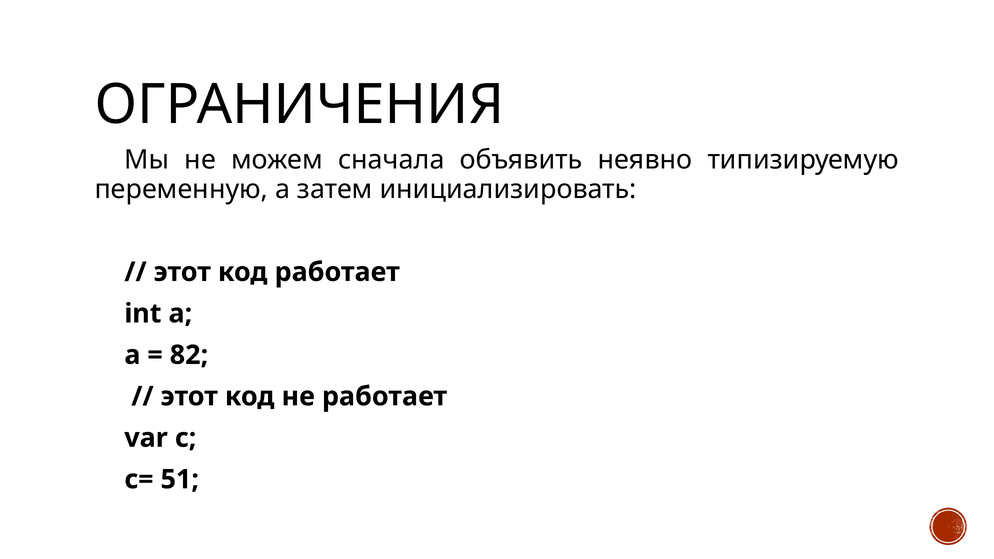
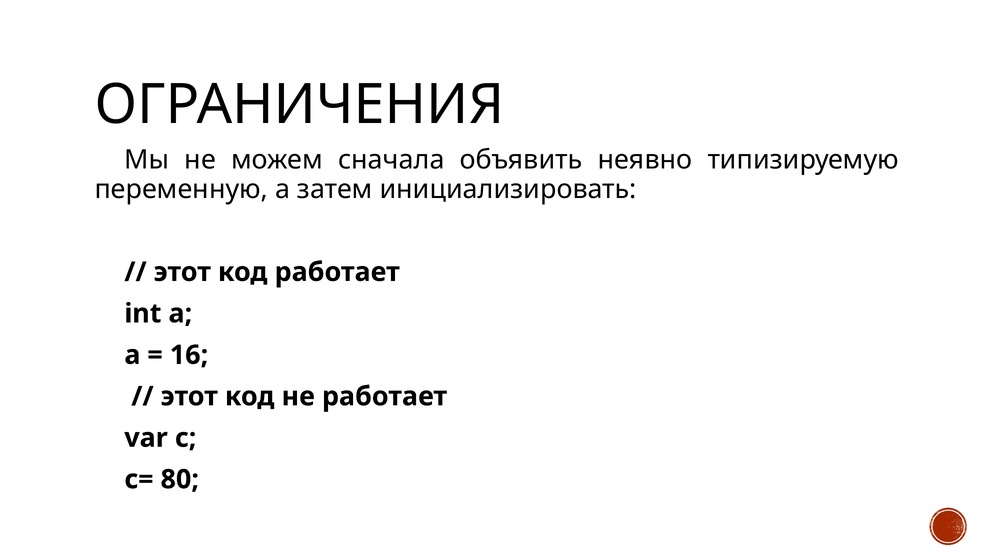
82: 82 -> 16 (189, 355)
51: 51 -> 80 (180, 480)
